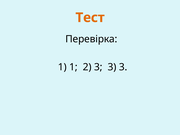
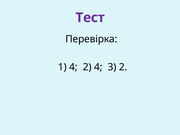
Тест colour: orange -> purple (90, 18)
1 1: 1 -> 4 (73, 67)
2 3: 3 -> 4 (98, 67)
3: 3 -> 2 (123, 67)
